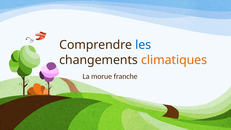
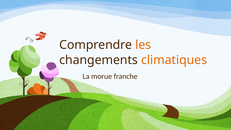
les colour: blue -> orange (143, 45)
